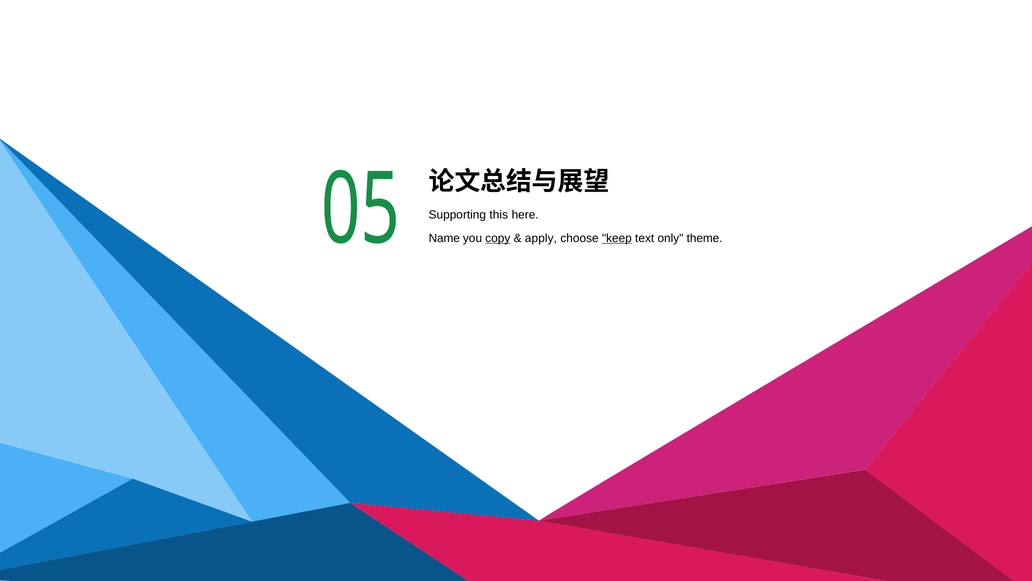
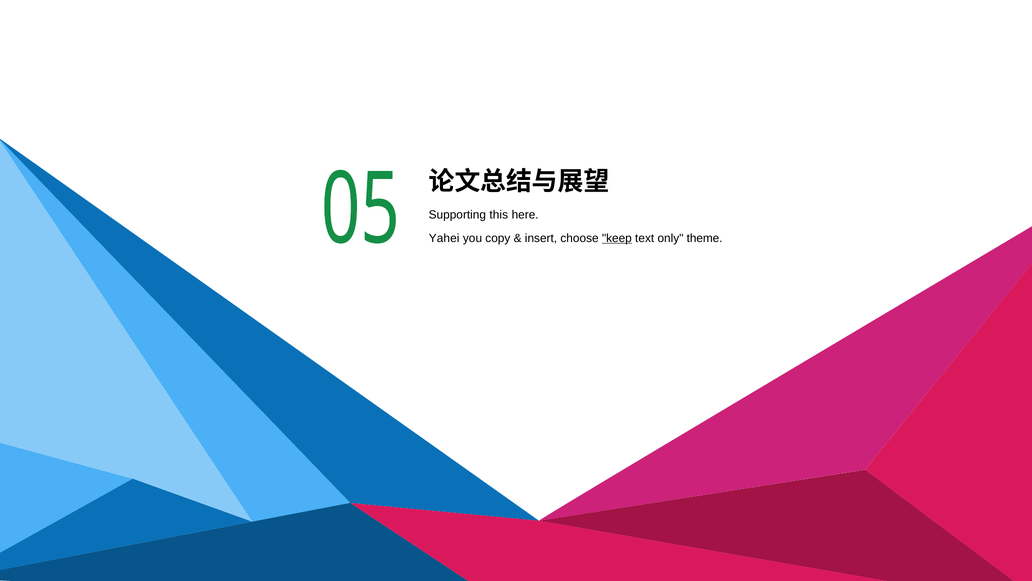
Name: Name -> Yahei (444, 238)
copy underline: present -> none (498, 238)
apply: apply -> insert (541, 238)
